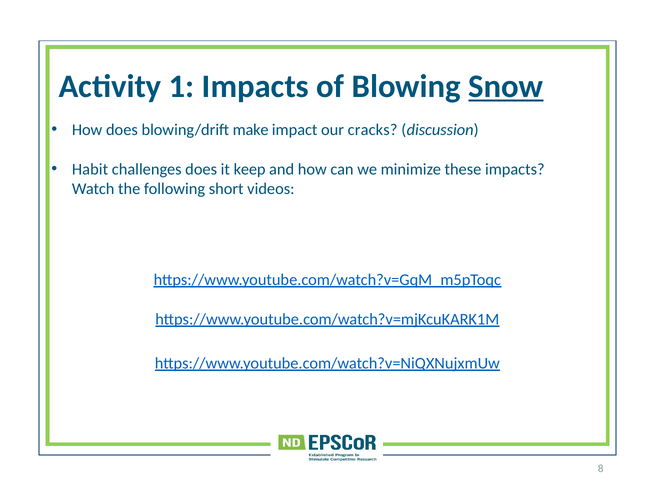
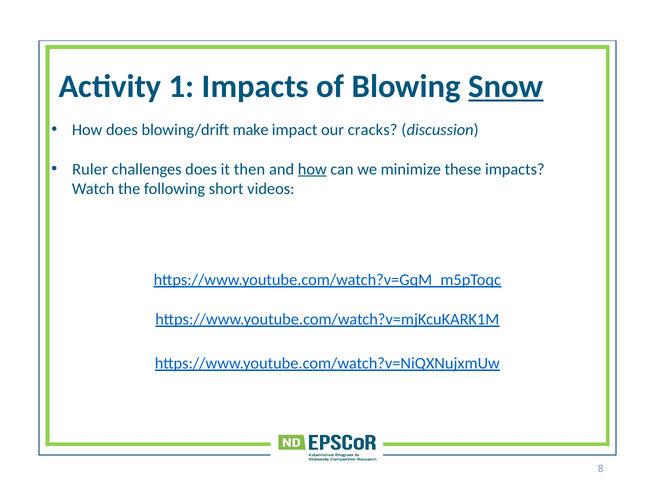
Habit: Habit -> Ruler (90, 169)
keep: keep -> then (249, 169)
how underline: none -> present (312, 169)
